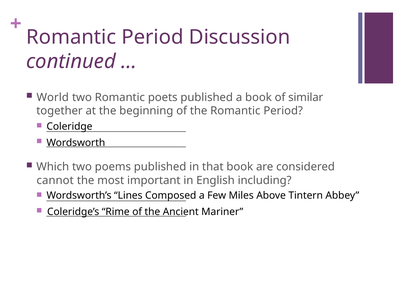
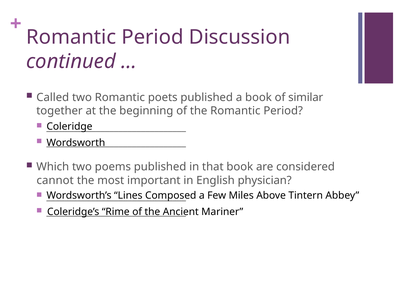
World: World -> Called (53, 98)
including: including -> physician (265, 181)
